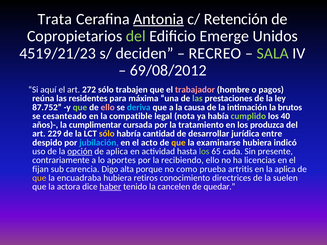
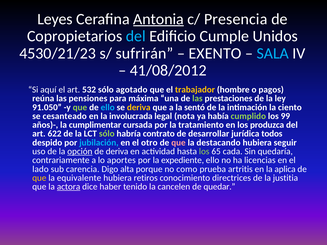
Trata: Trata -> Leyes (55, 19)
Retención: Retención -> Presencia (236, 19)
del colour: light green -> light blue (136, 36)
Emerge: Emerge -> Cumple (224, 36)
4519/21/23: 4519/21/23 -> 4530/21/23 (58, 53)
deciden: deciden -> sufrirán (144, 53)
RECREO: RECREO -> EXENTO (215, 53)
SALA colour: light green -> light blue (273, 53)
69/08/2012: 69/08/2012 -> 41/08/2012 (168, 71)
272: 272 -> 532 (89, 90)
trabajen: trabajen -> agotado (132, 90)
trabajador colour: pink -> yellow (195, 90)
residentes: residentes -> pensiones (88, 99)
87.752: 87.752 -> 91.050 (47, 107)
ello colour: pink -> light blue (108, 107)
deriva colour: light blue -> yellow (139, 107)
causa: causa -> sentó (195, 107)
brutos: brutos -> ciento (290, 107)
compatible: compatible -> involucrada (131, 116)
40: 40 -> 99 (285, 116)
229: 229 -> 622 (55, 134)
sólo colour: yellow -> light green (107, 134)
cantidad: cantidad -> contrato (159, 134)
entre: entre -> todos (272, 134)
acto: acto -> otro (149, 143)
que colour: yellow -> pink (178, 143)
examinarse: examinarse -> destacando (219, 143)
indicó: indicó -> seguir (285, 143)
de aplica: aplica -> deriva (117, 152)
presente: presente -> quedaría (275, 152)
recibiendo: recibiendo -> expediente (183, 160)
fijan: fijan -> lado (40, 169)
encuadraba: encuadraba -> equivalente (79, 178)
suelen: suelen -> justitia (285, 178)
actora underline: none -> present (69, 187)
haber underline: present -> none (110, 187)
